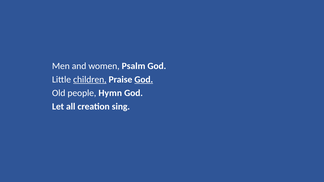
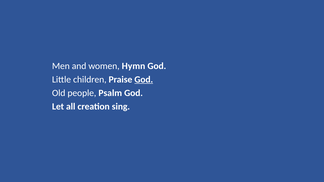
Psalm: Psalm -> Hymn (134, 66)
children underline: present -> none (90, 80)
Hymn: Hymn -> Psalm (110, 93)
